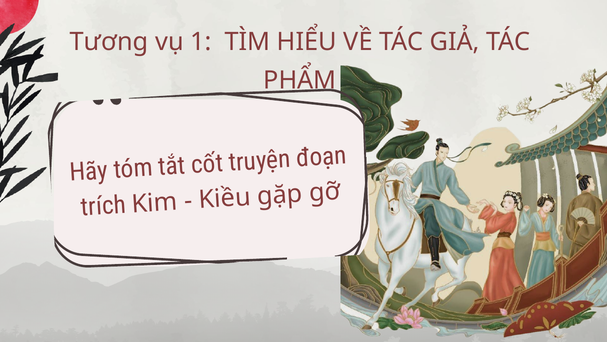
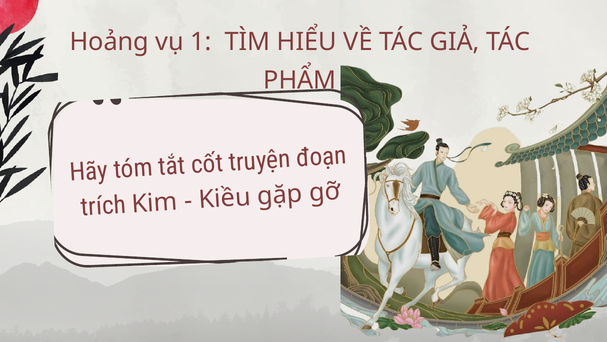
Tương: Tương -> Hoảng (109, 42)
